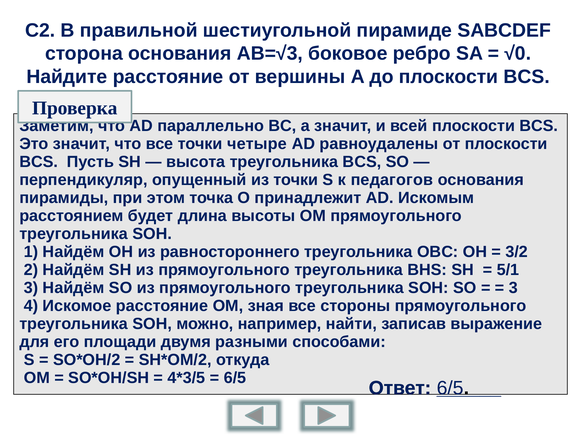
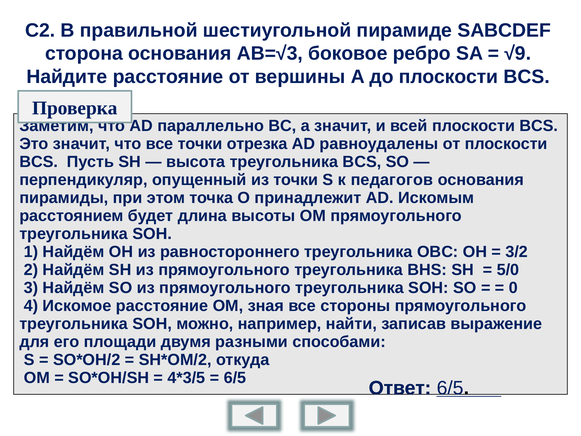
√0: √0 -> √9 (518, 54)
четыре: четыре -> отрезка (257, 144)
5/1: 5/1 -> 5/0 (508, 270)
3: 3 -> 0 (513, 288)
